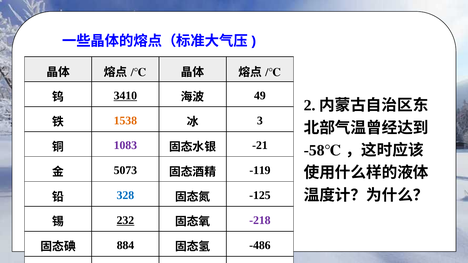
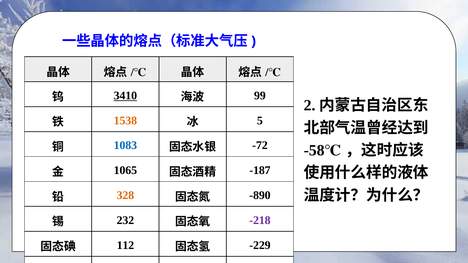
49: 49 -> 99 (260, 96)
3: 3 -> 5 (260, 121)
1083 colour: purple -> blue (125, 146)
-21: -21 -> -72 (260, 146)
5073: 5073 -> 1065 (125, 171)
-119: -119 -> -187 (260, 171)
328 colour: blue -> orange (125, 196)
-125: -125 -> -890 (260, 196)
232 underline: present -> none (125, 220)
884: 884 -> 112 (125, 245)
-486: -486 -> -229 (260, 245)
